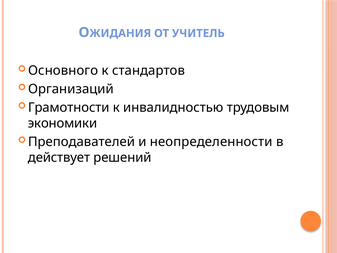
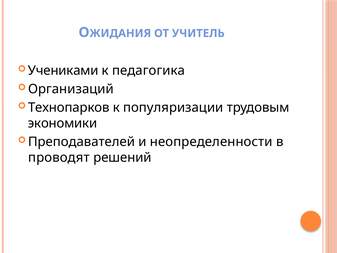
Основного: Основного -> Учениками (63, 70)
стандартов: стандартов -> педагогика (149, 70)
Грамотности: Грамотности -> Технопарков (69, 107)
инвалидностью: инвалидностью -> популяризации (173, 107)
действует: действует -> проводят (59, 157)
